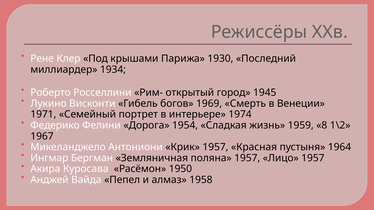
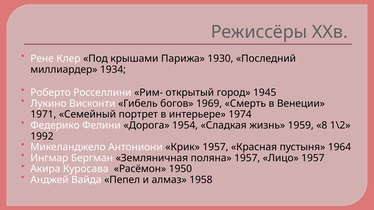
1967: 1967 -> 1992 (42, 136)
